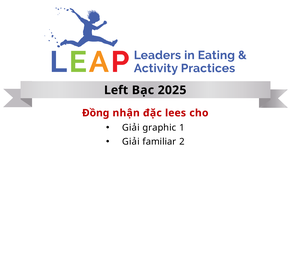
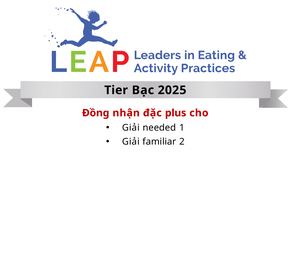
Left: Left -> Tier (116, 90)
lees: lees -> plus (176, 113)
graphic: graphic -> needed (159, 128)
